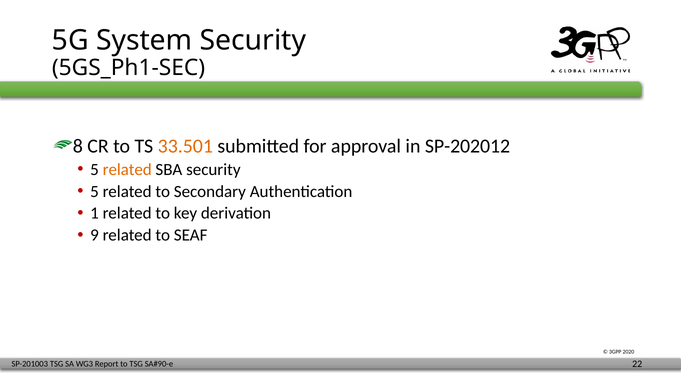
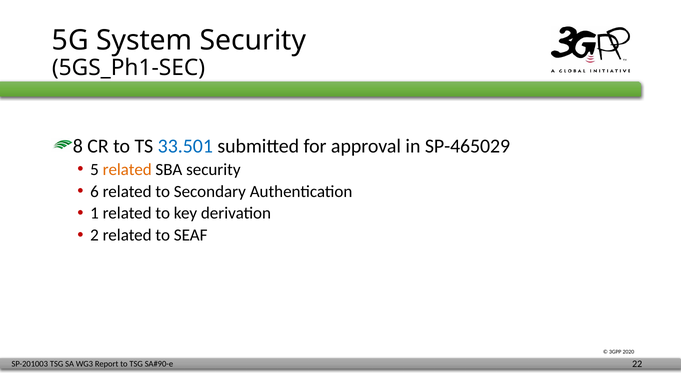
33.501 colour: orange -> blue (185, 146)
SP-202012: SP-202012 -> SP-465029 (467, 146)
5: 5 -> 6 (95, 191)
9: 9 -> 2 (95, 235)
